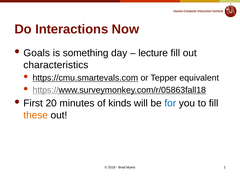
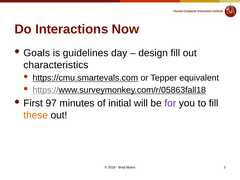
something: something -> guidelines (86, 53)
lecture: lecture -> design (153, 53)
20: 20 -> 97 (51, 103)
kinds: kinds -> initial (120, 103)
for colour: blue -> purple (170, 103)
